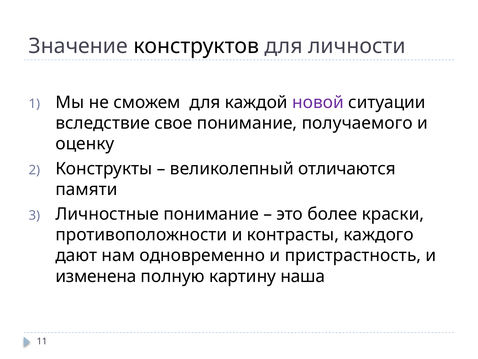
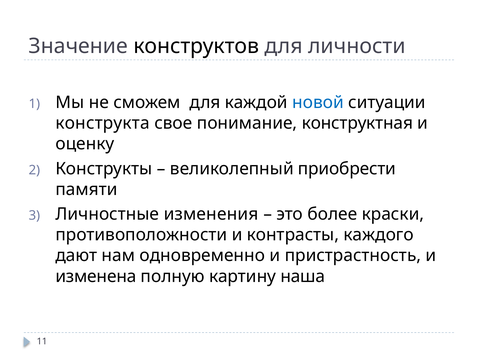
новой colour: purple -> blue (318, 102)
вследствие: вследствие -> конструкта (103, 123)
получаемого: получаемого -> конструктная (357, 123)
отличаются: отличаются -> приобрести (347, 168)
Личностные понимание: понимание -> изменения (211, 214)
